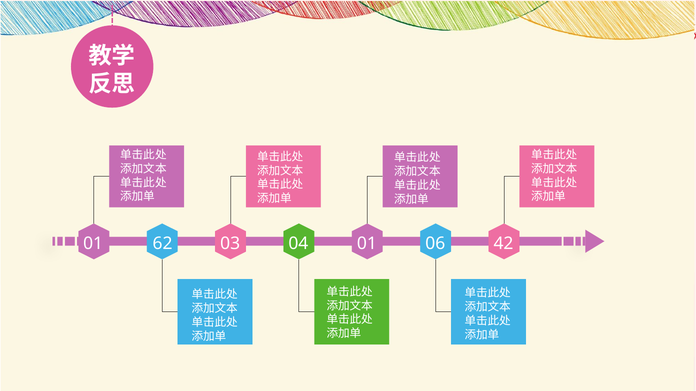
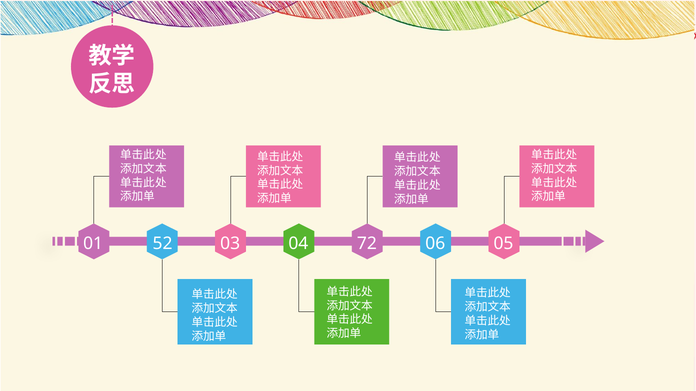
62: 62 -> 52 (163, 244)
04 01: 01 -> 72 (367, 244)
42: 42 -> 05 (503, 244)
